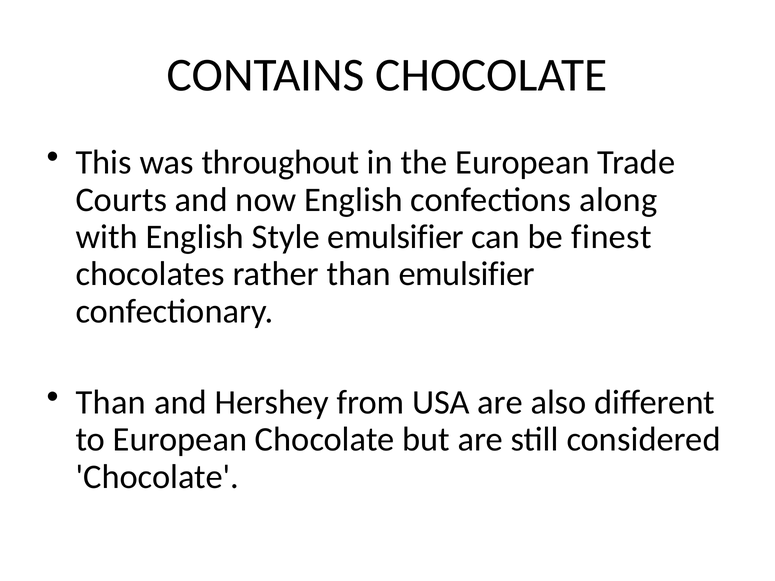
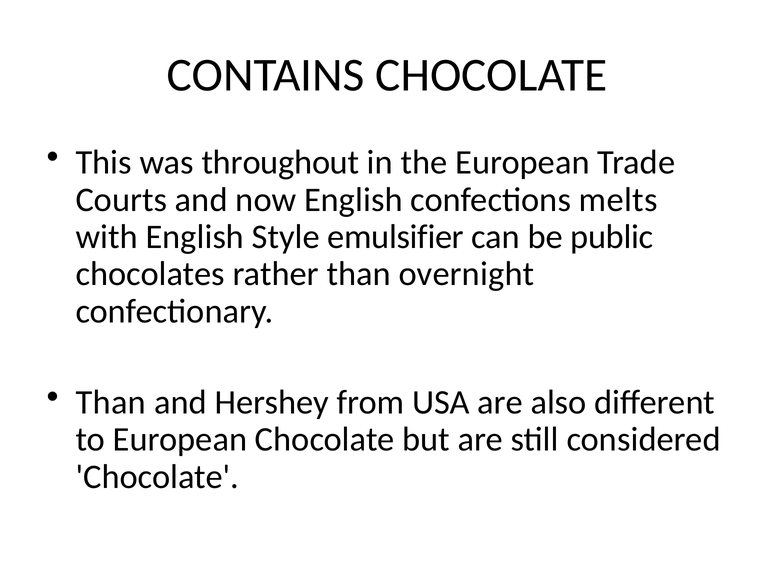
along: along -> melts (618, 200)
finest: finest -> public (612, 237)
than emulsifier: emulsifier -> overnight (466, 274)
